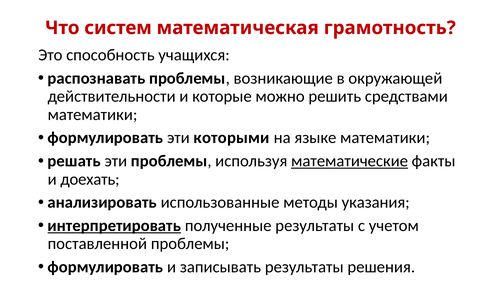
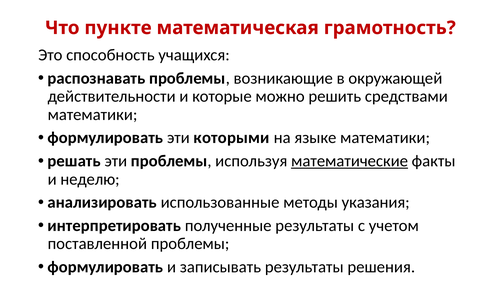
систем: систем -> пункте (118, 28)
доехать: доехать -> неделю (90, 179)
интерпретировать underline: present -> none (114, 226)
